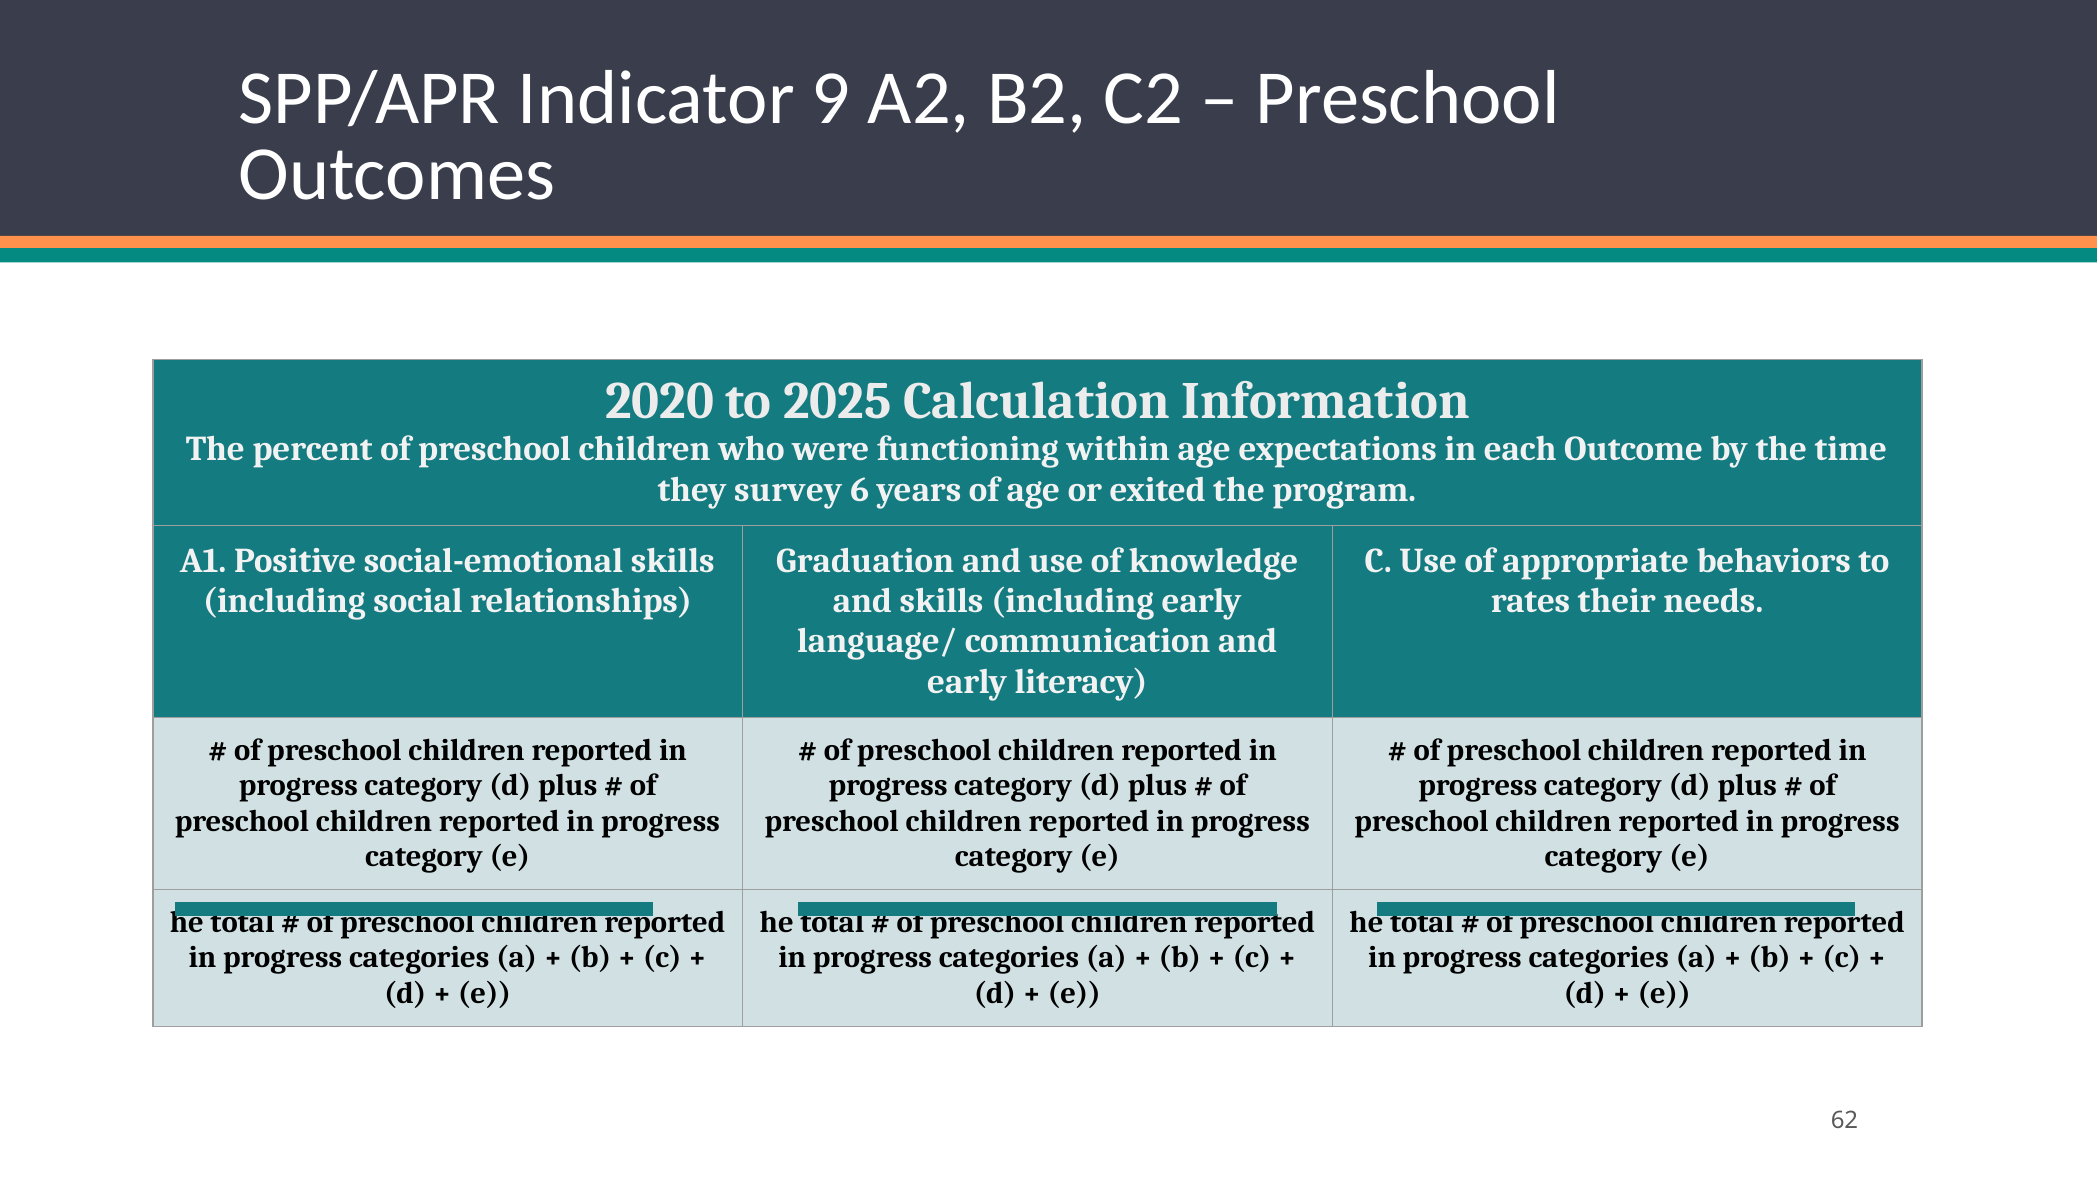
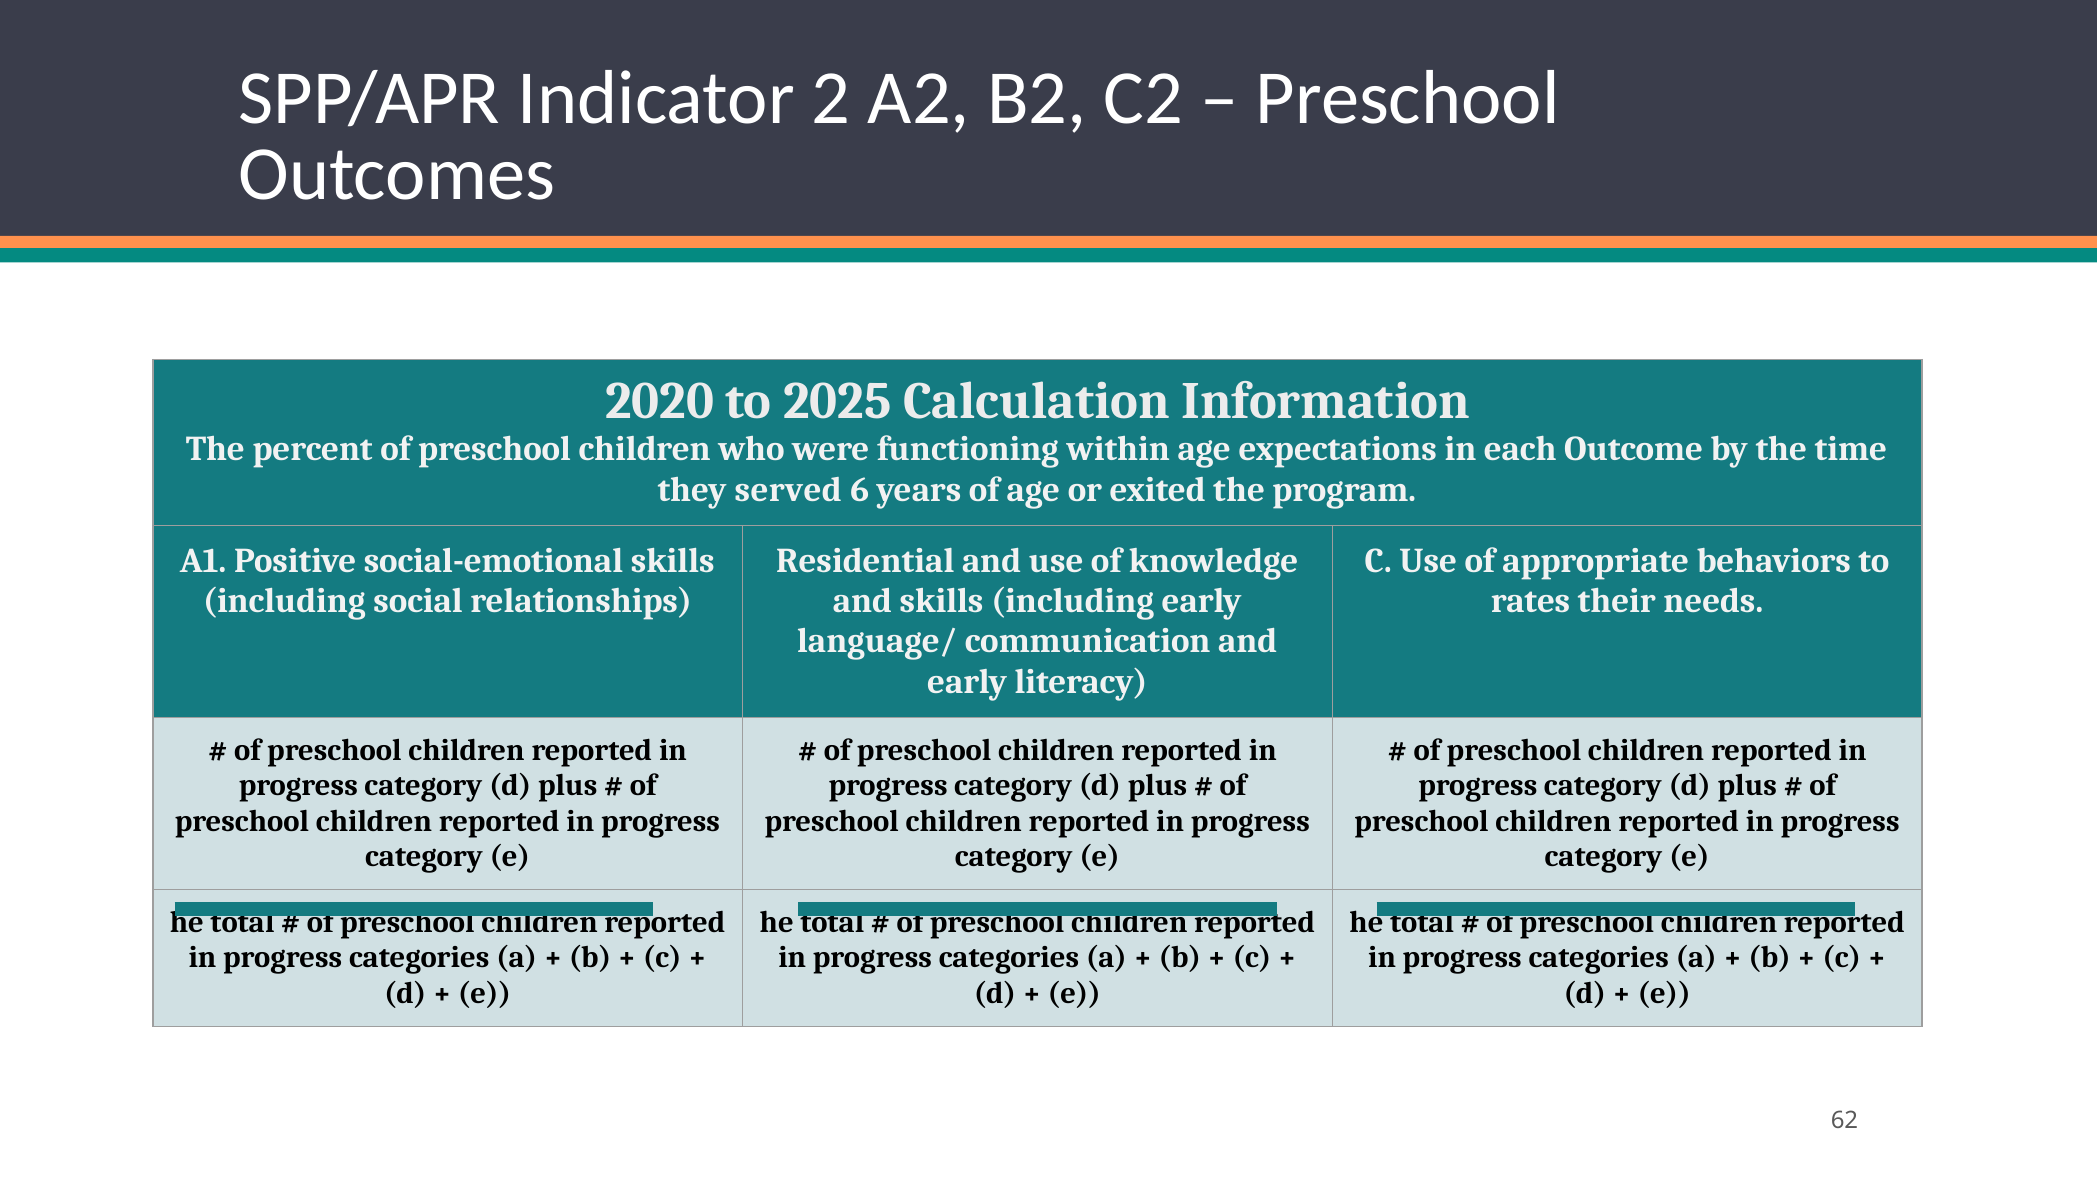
9: 9 -> 2 (831, 98)
survey: survey -> served (788, 489)
Graduation: Graduation -> Residential (865, 561)
